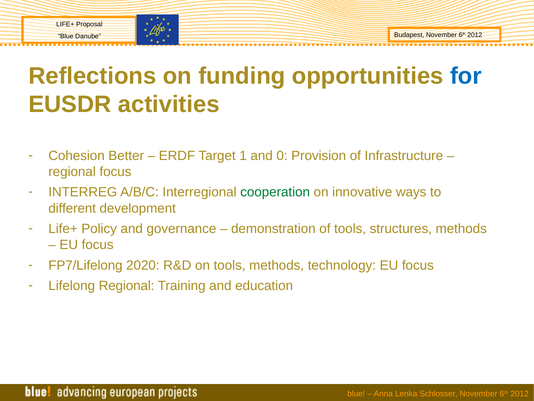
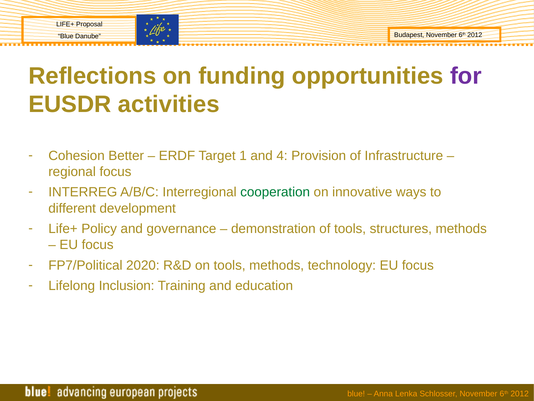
for colour: blue -> purple (466, 76)
0: 0 -> 4 (282, 156)
FP7/Lifelong: FP7/Lifelong -> FP7/Political (85, 265)
Lifelong Regional: Regional -> Inclusion (127, 285)
